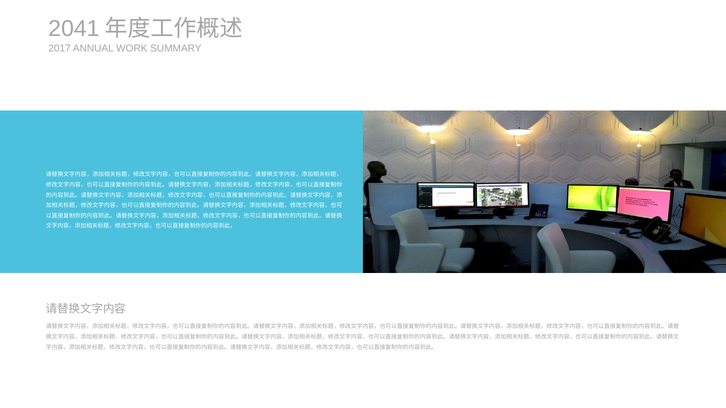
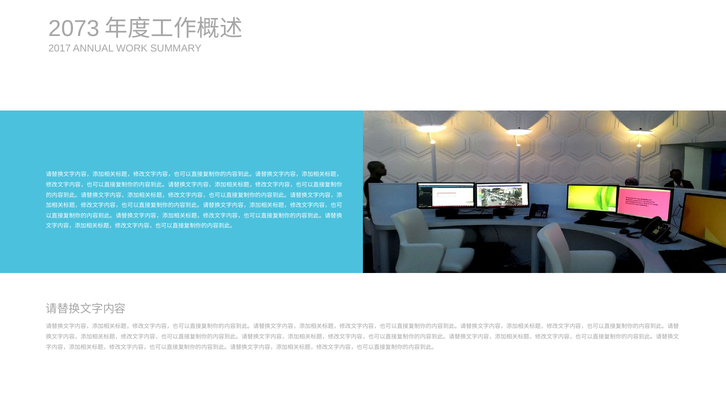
2041: 2041 -> 2073 (74, 29)
